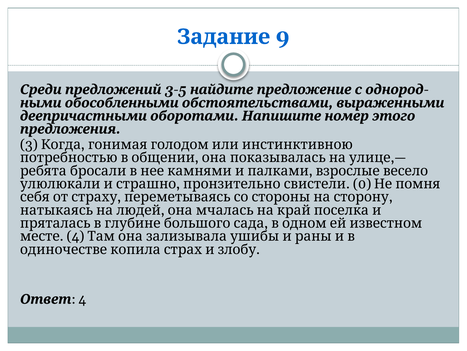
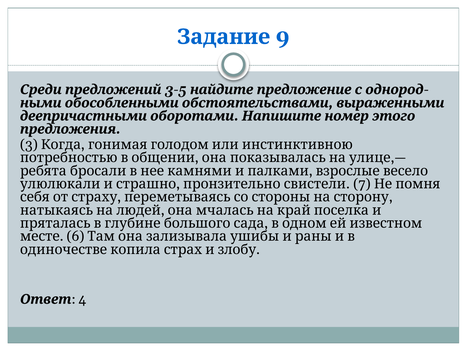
0: 0 -> 7 (362, 184)
4: 4 -> 6 (75, 236)
